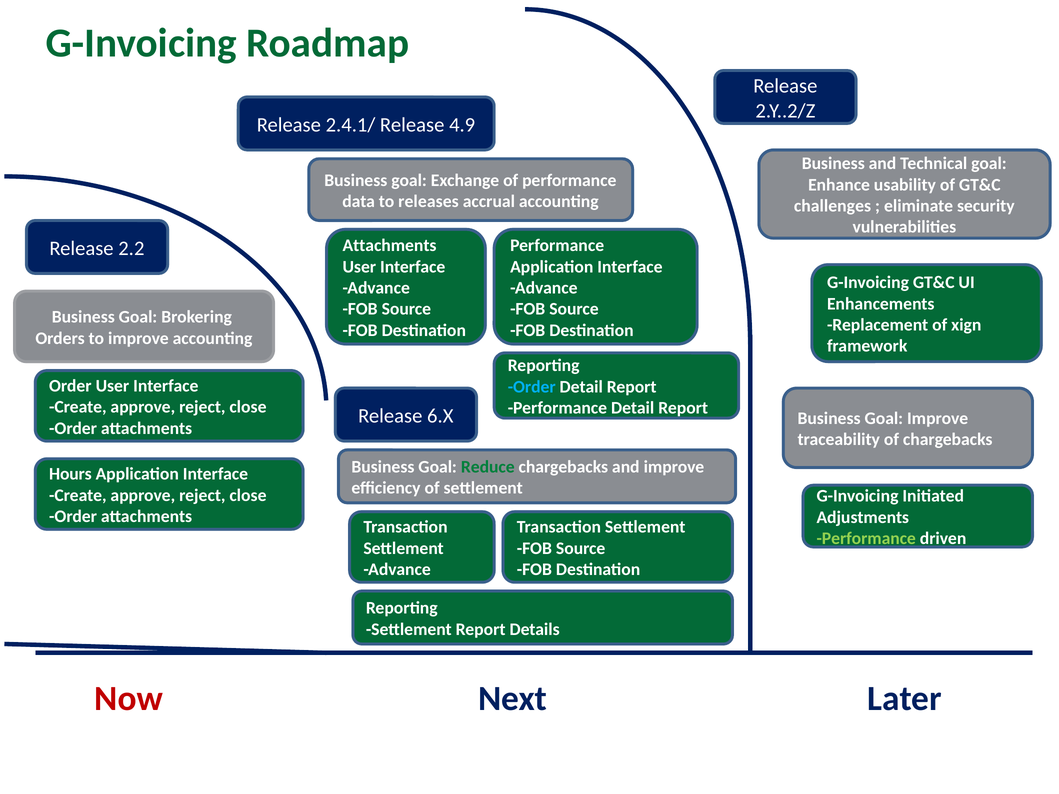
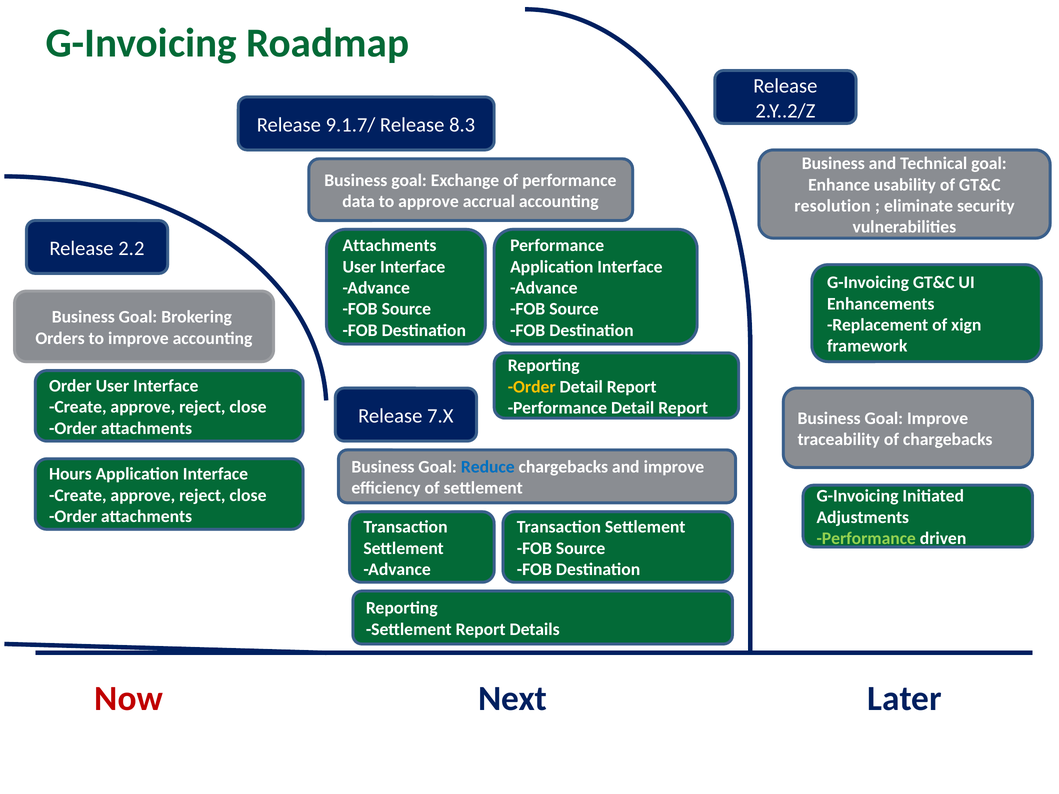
2.4.1/: 2.4.1/ -> 9.1.7/ (351, 125)
4.9: 4.9 -> 8.3 (462, 125)
to releases: releases -> approve (429, 201)
challenges: challenges -> resolution (832, 206)
Order colour: light blue -> yellow (532, 387)
6.X: 6.X -> 7.X (440, 416)
Reduce colour: green -> blue (488, 467)
